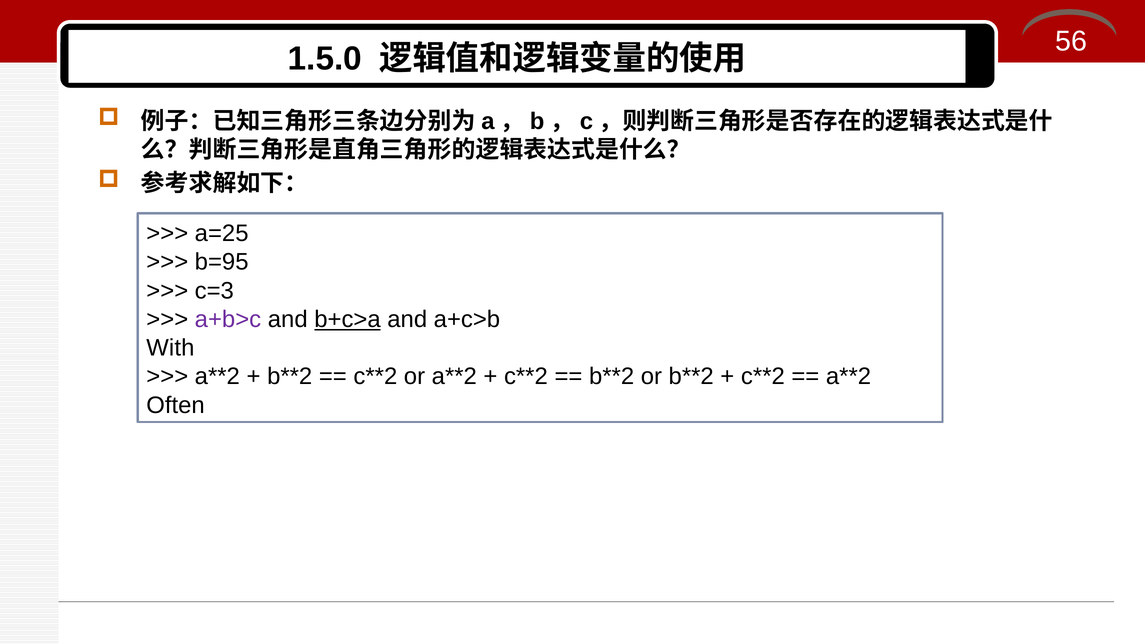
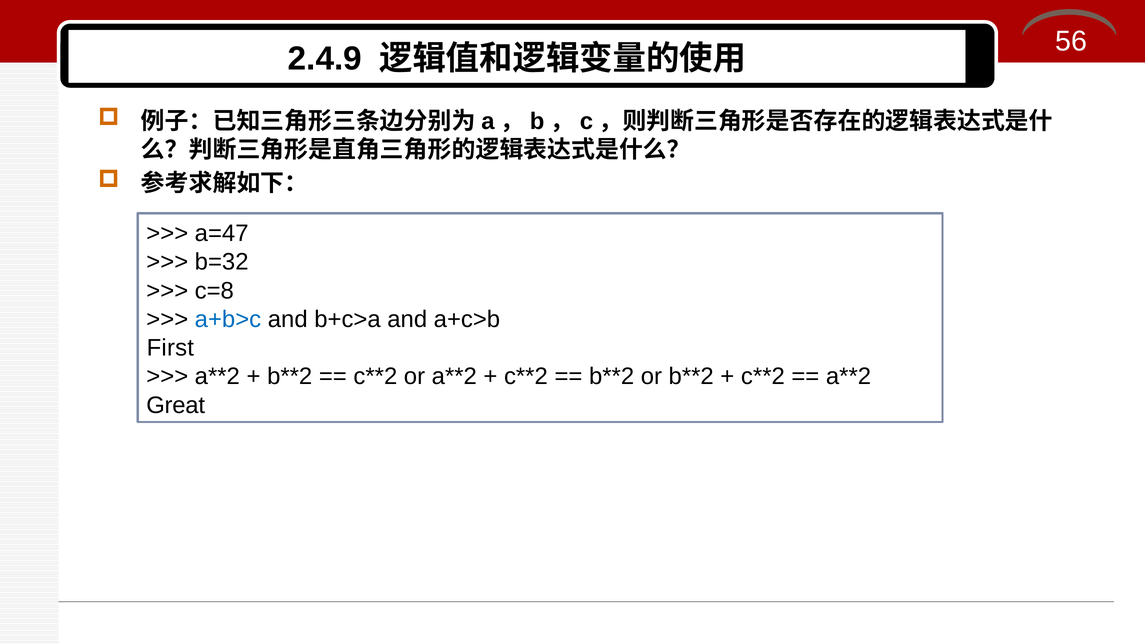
1.5.0: 1.5.0 -> 2.4.9 (325, 59)
a=25: a=25 -> a=47 (222, 233)
b=95: b=95 -> b=32 (222, 262)
c=3: c=3 -> c=8 (214, 291)
a+b>c colour: purple -> blue (228, 319)
b+c>a underline: present -> none (347, 319)
With: With -> First (170, 348)
Often: Often -> Great (176, 405)
